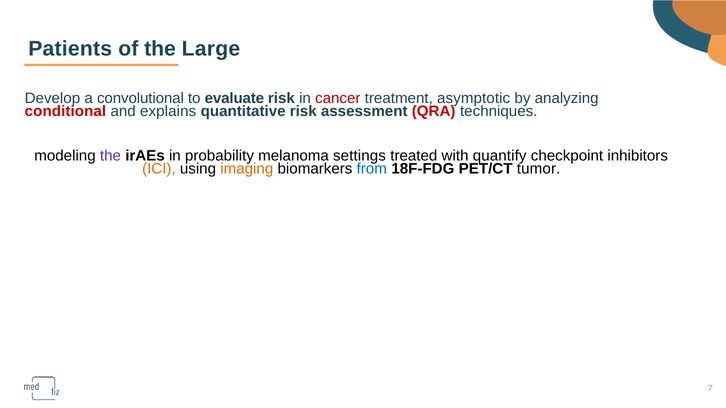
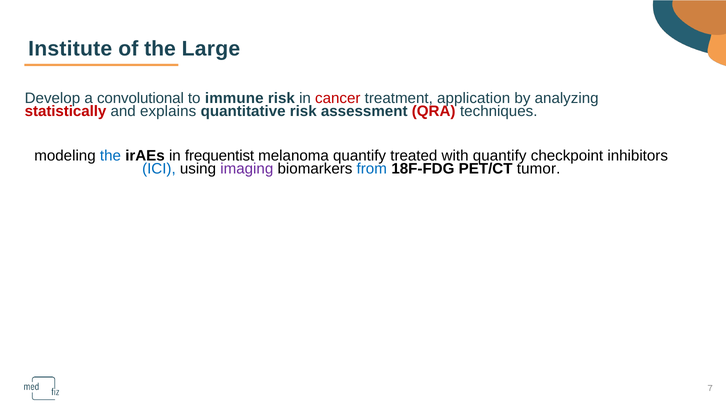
Patients: Patients -> Institute (70, 49)
evaluate: evaluate -> immune (234, 99)
asymptotic: asymptotic -> application (474, 99)
conditional: conditional -> statistically (66, 112)
the colour: purple -> blue (110, 156)
probability: probability -> frequentist (220, 156)
melanoma settings: settings -> quantify (360, 156)
ICI colour: orange -> blue (159, 169)
imaging colour: orange -> purple (247, 169)
